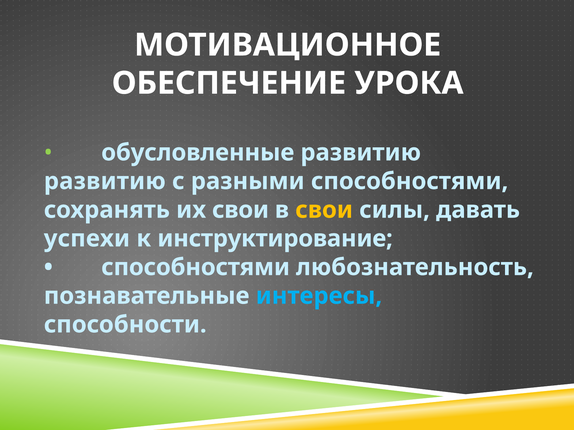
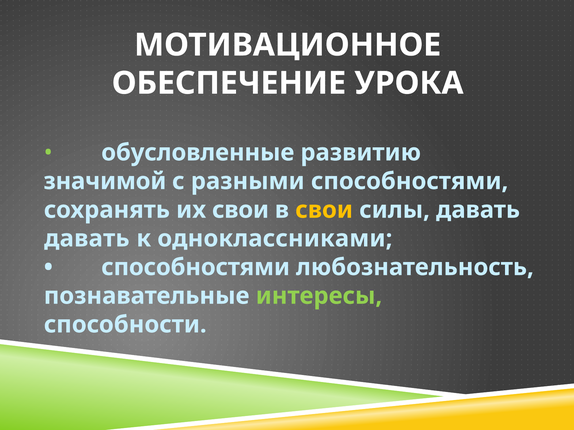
развитию: развитию -> значимой (105, 181)
успехи: успехи -> давать (87, 239)
инструктирование: инструктирование -> одноклассниками (275, 239)
интересы colour: light blue -> light green (319, 296)
